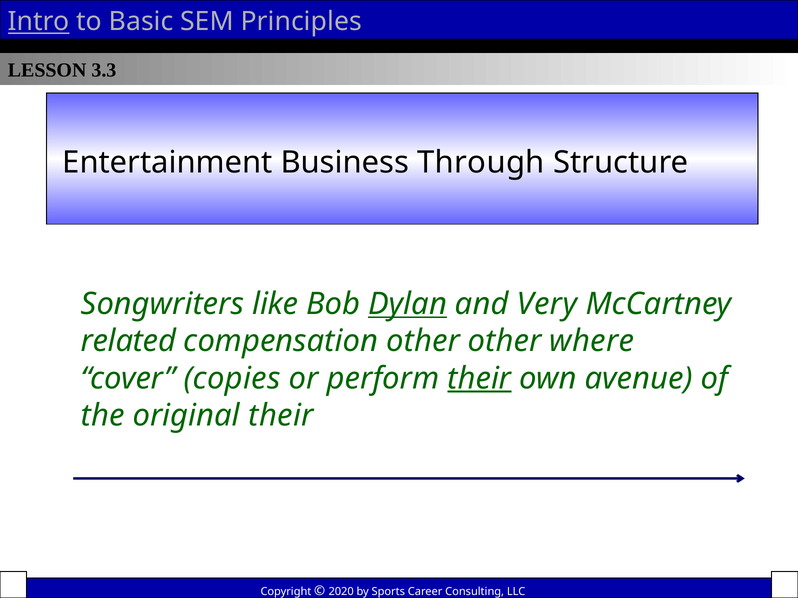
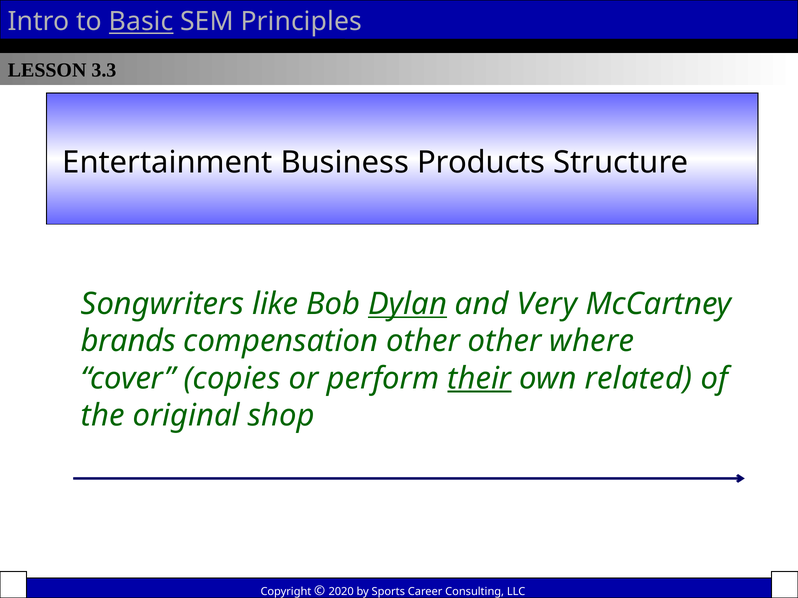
Intro underline: present -> none (39, 22)
Basic underline: none -> present (141, 22)
Through: Through -> Products (481, 163)
related: related -> brands (128, 341)
avenue: avenue -> related (638, 379)
original their: their -> shop (281, 416)
